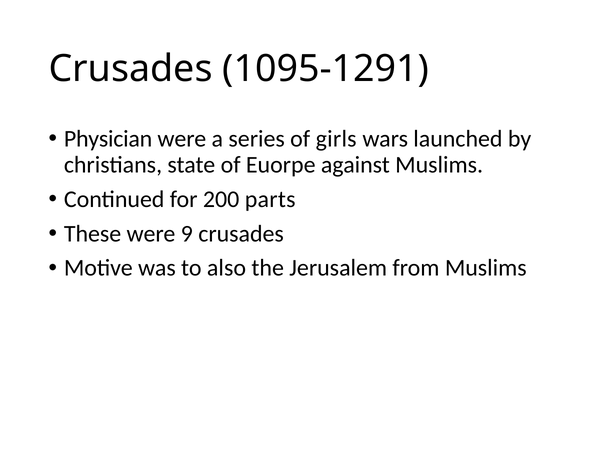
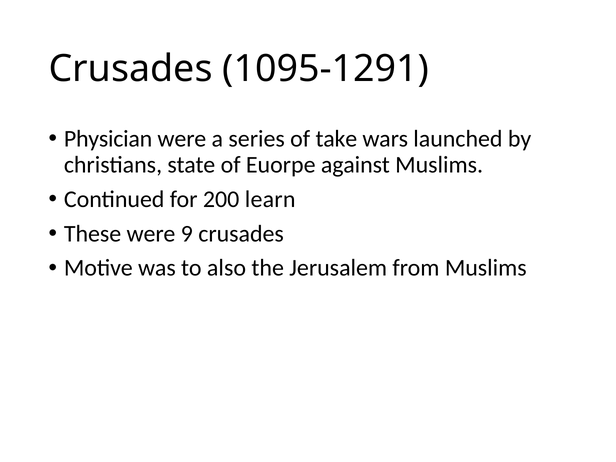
girls: girls -> take (336, 139)
parts: parts -> learn (270, 199)
